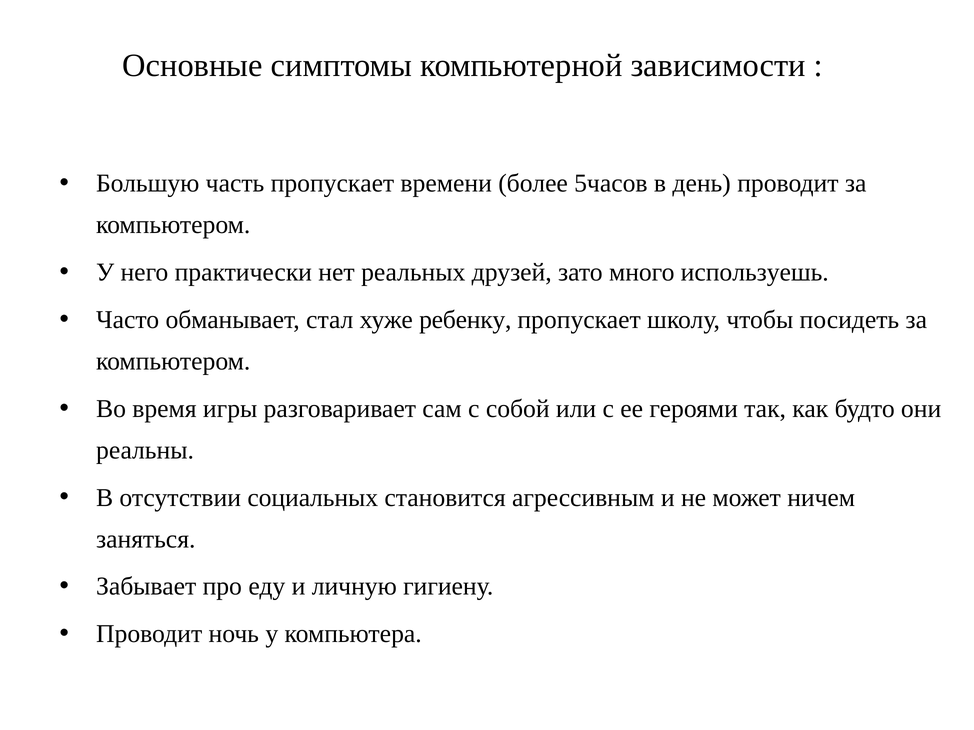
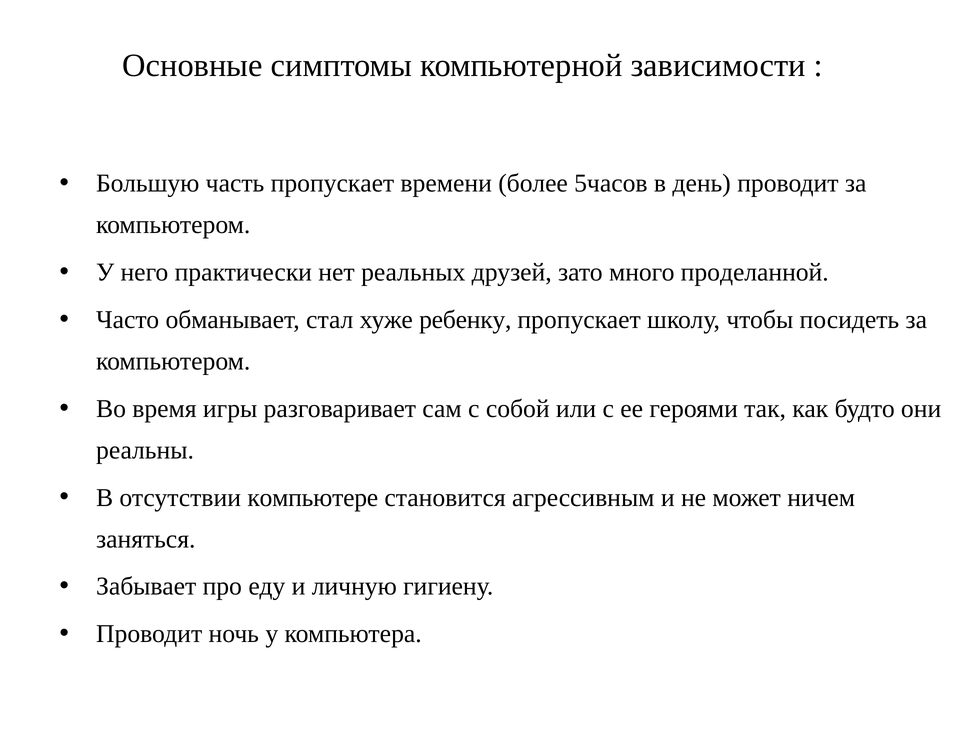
используешь: используешь -> проделанной (755, 272)
социальных: социальных -> компьютере (313, 498)
